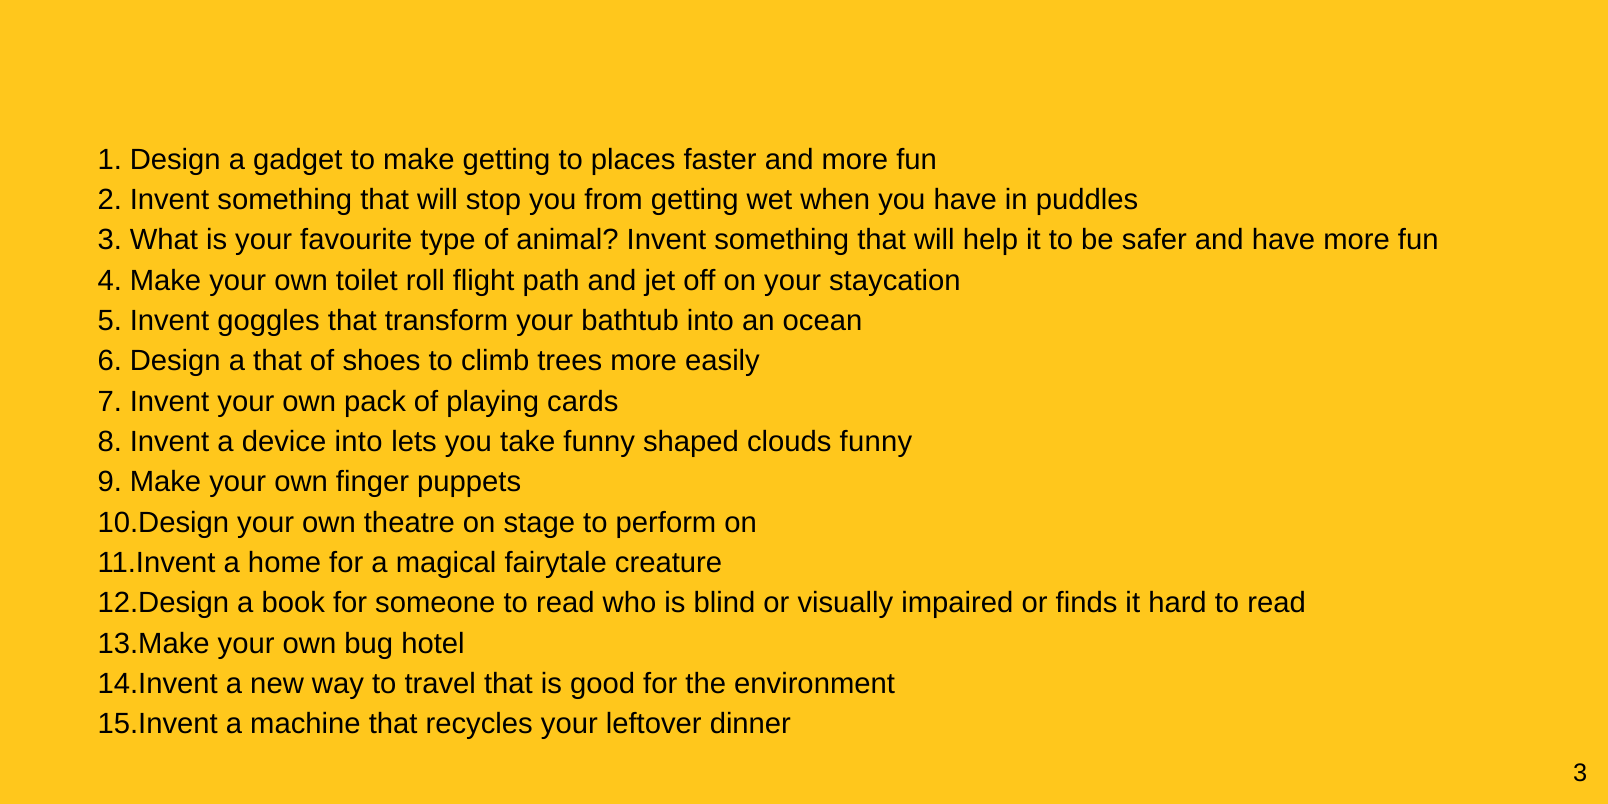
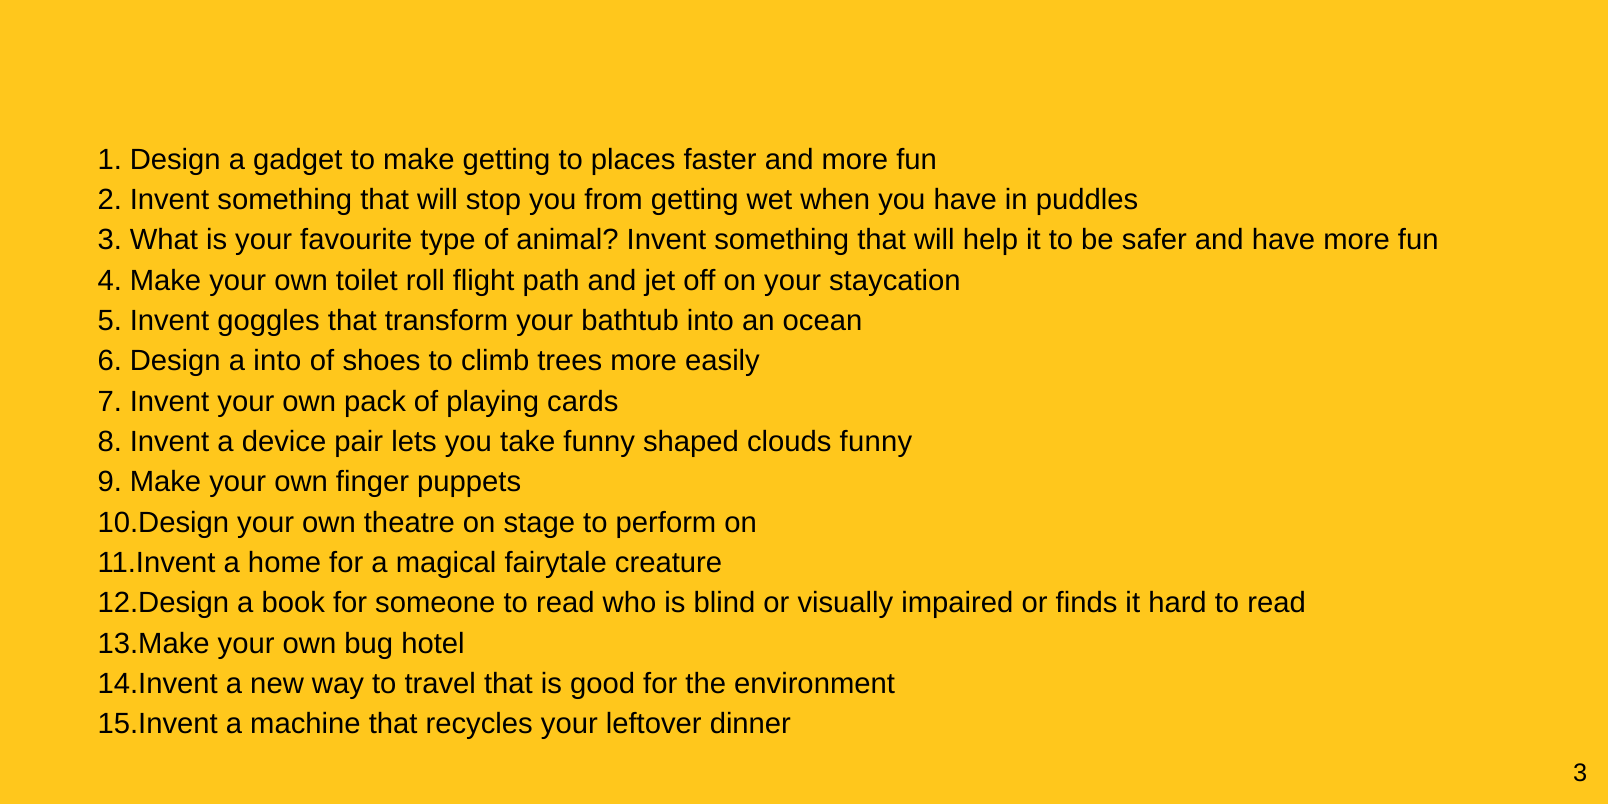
a that: that -> into (277, 361)
device into: into -> pair (359, 442)
